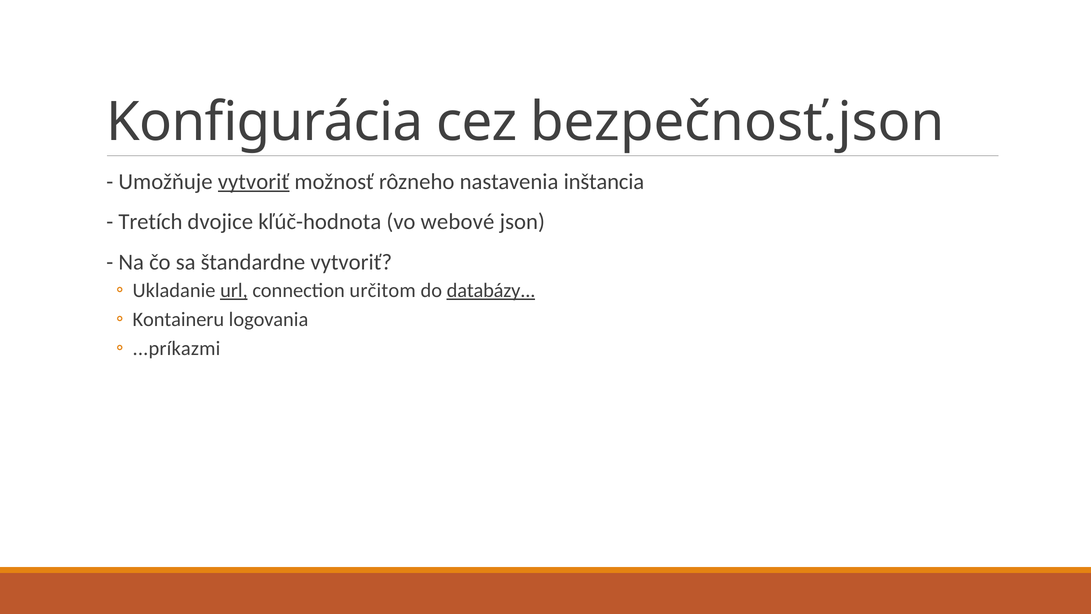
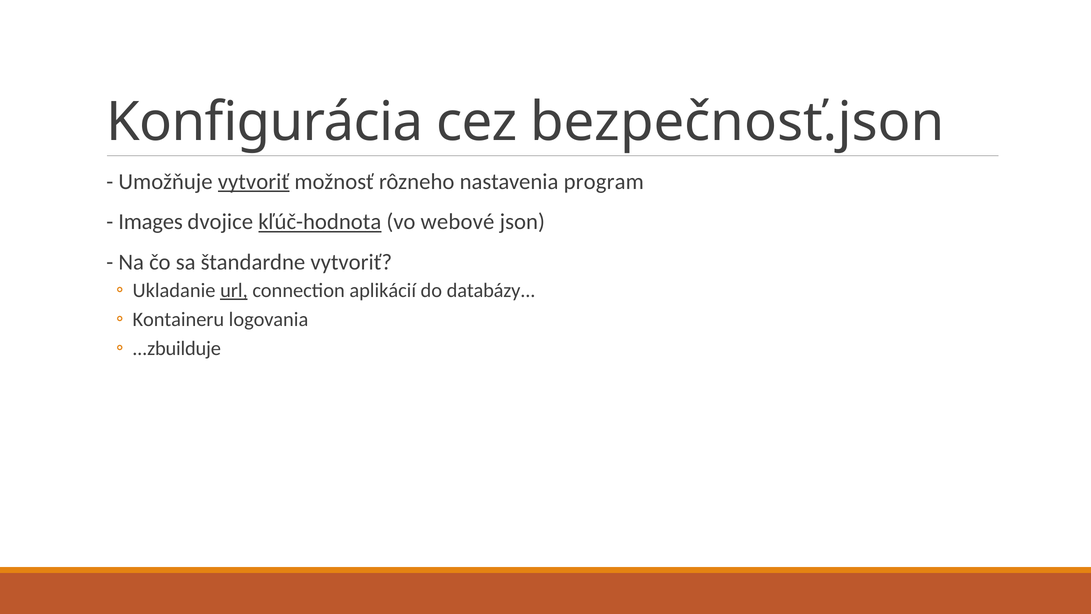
inštancia: inštancia -> program (604, 181)
Tretích: Tretích -> Images (151, 222)
kľúč-hodnota underline: none -> present (320, 222)
určitom: určitom -> aplikácií (383, 290)
databázy underline: present -> none (491, 290)
...príkazmi: ...príkazmi -> ...zbuilduje (177, 348)
